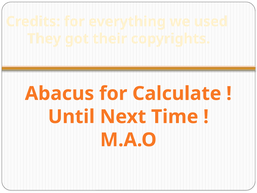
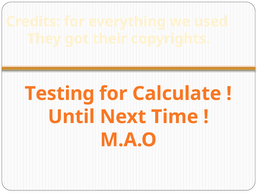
Abacus: Abacus -> Testing (60, 93)
